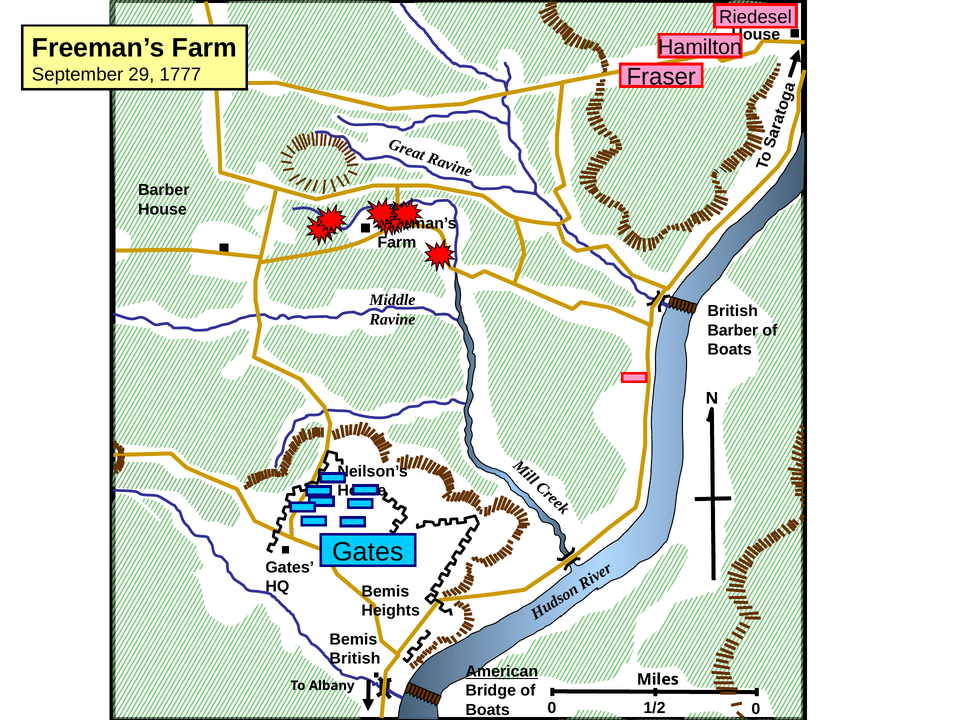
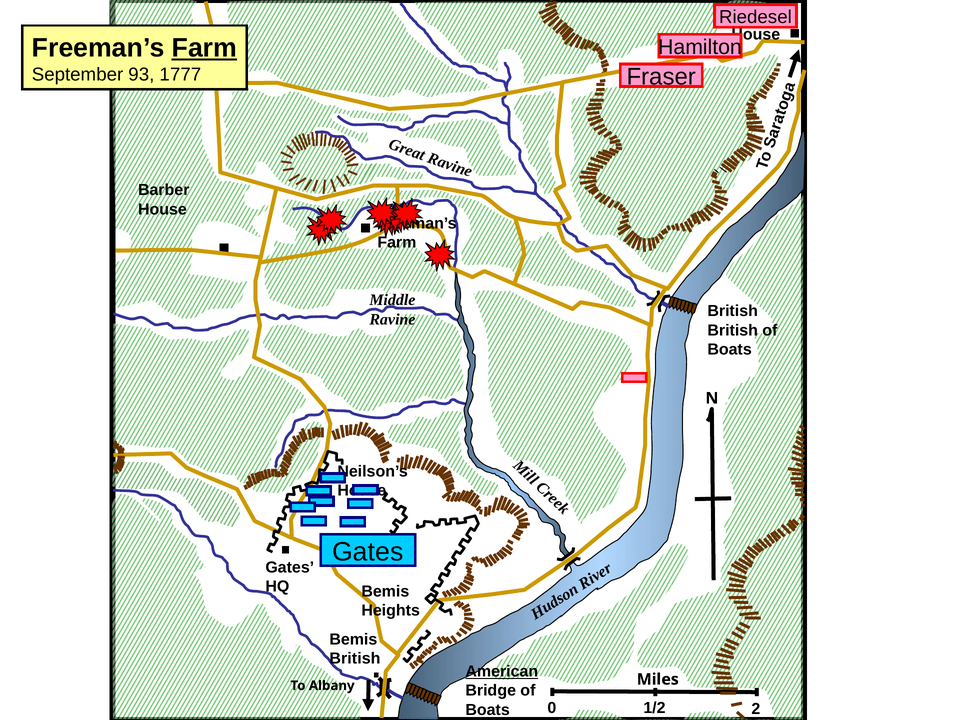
Farm underline: none -> present (204, 48)
29: 29 -> 93 (141, 75)
Barber: Barber -> British (733, 330)
1/2 0: 0 -> 2 (756, 709)
